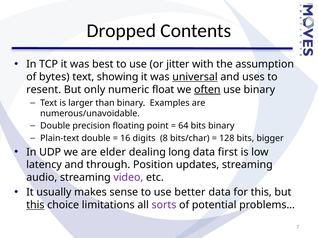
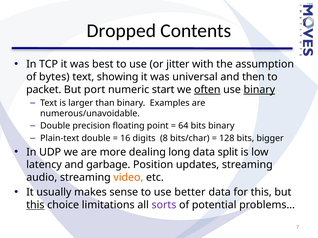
universal underline: present -> none (195, 77)
uses: uses -> then (253, 77)
resent: resent -> packet (44, 90)
only: only -> port (95, 90)
float: float -> start (163, 90)
binary underline: none -> present (259, 90)
elder: elder -> more (113, 152)
first: first -> split (228, 152)
through: through -> garbage (108, 165)
video colour: purple -> orange (128, 178)
